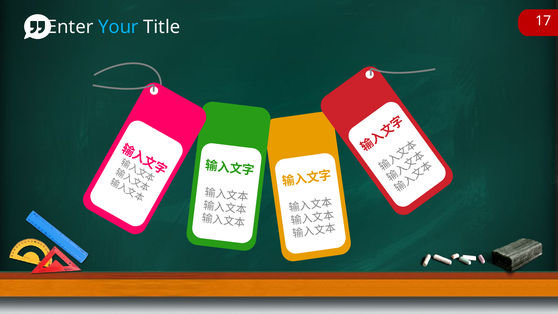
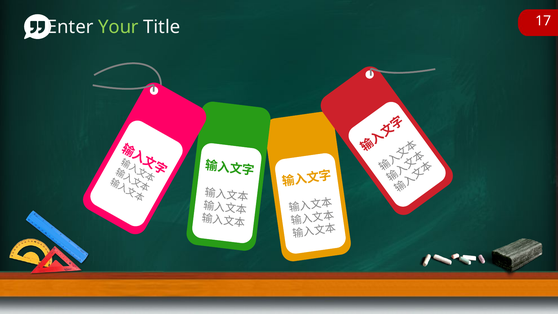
Your colour: light blue -> light green (118, 27)
